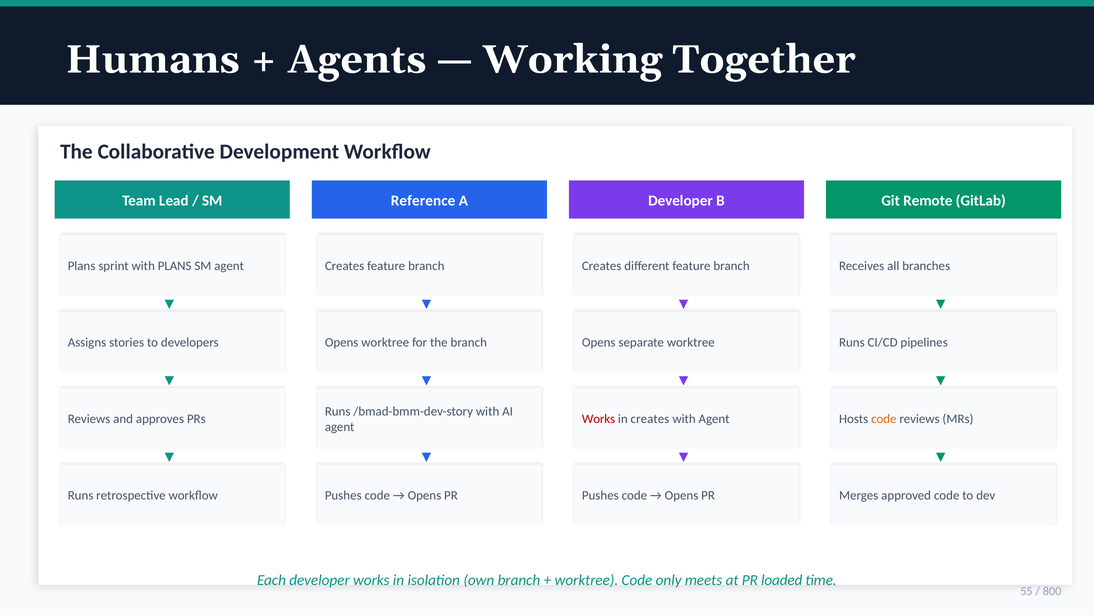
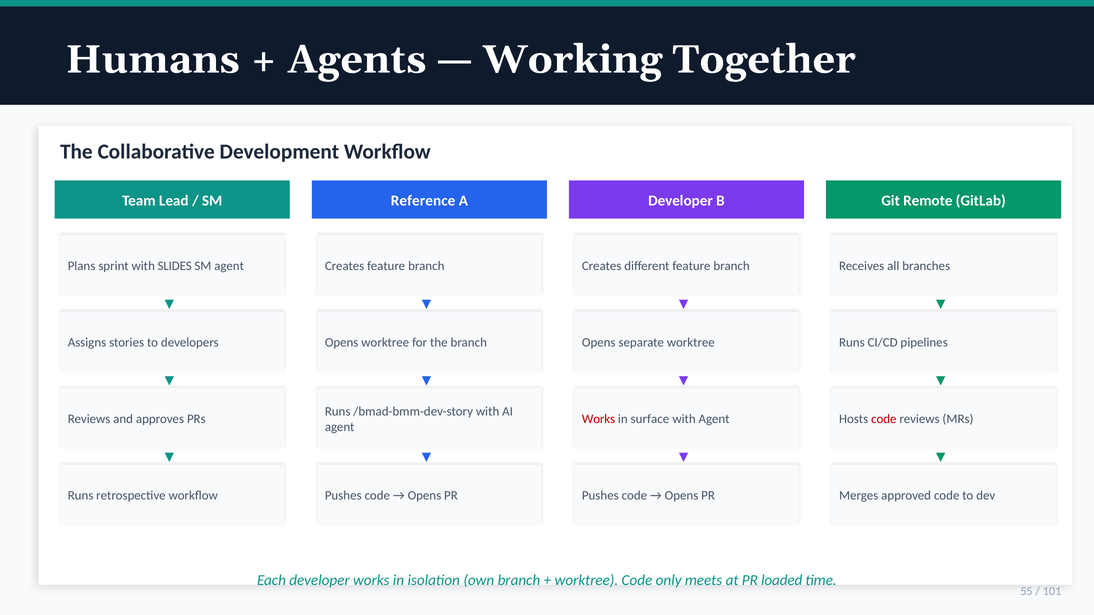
with PLANS: PLANS -> SLIDES (175, 266)
in creates: creates -> surface (650, 419)
code colour: orange -> red (884, 419)
800: 800 -> 101 (1052, 592)
